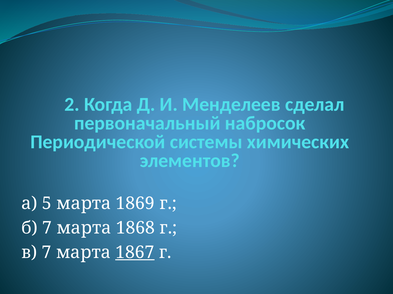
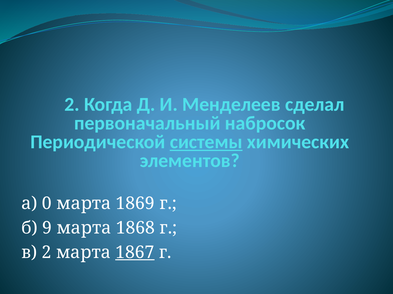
системы underline: none -> present (206, 142)
5: 5 -> 0 (47, 204)
б 7: 7 -> 9 (47, 228)
в 7: 7 -> 2 (47, 253)
